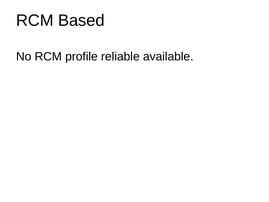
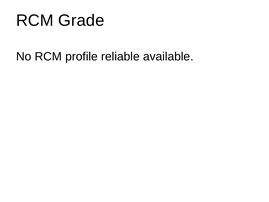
Based: Based -> Grade (81, 20)
